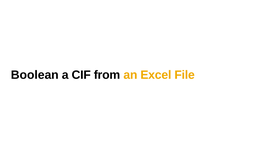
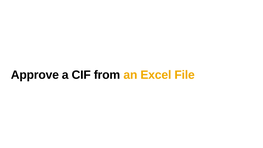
Boolean: Boolean -> Approve (35, 75)
